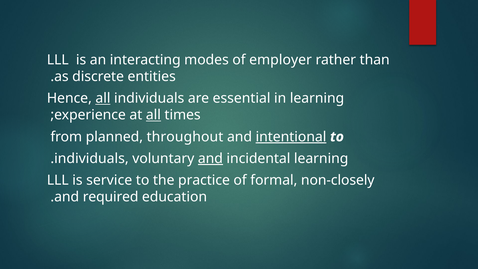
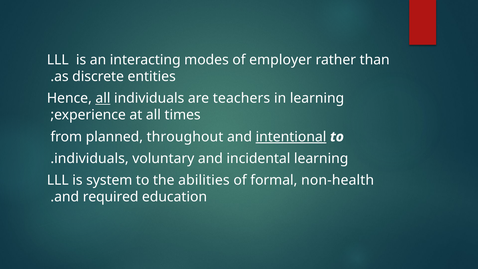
essential: essential -> teachers (241, 98)
all underline: present -> none (153, 115)
and underline: present -> none (210, 158)
service: service -> system (109, 180)
practice: practice -> abilities (204, 180)
non-closely: non-closely -> non-health (338, 180)
